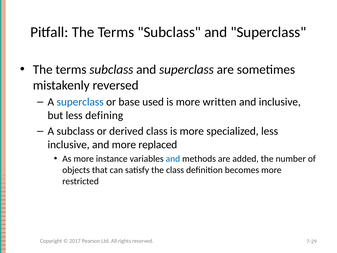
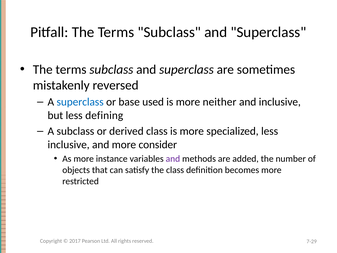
written: written -> neither (220, 102)
replaced: replaced -> consider (158, 145)
and colour: blue -> purple (173, 159)
